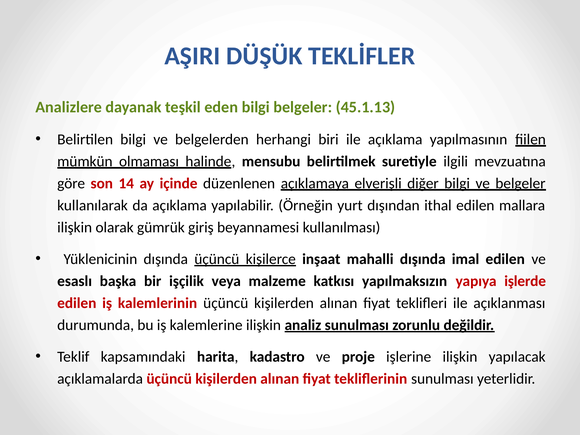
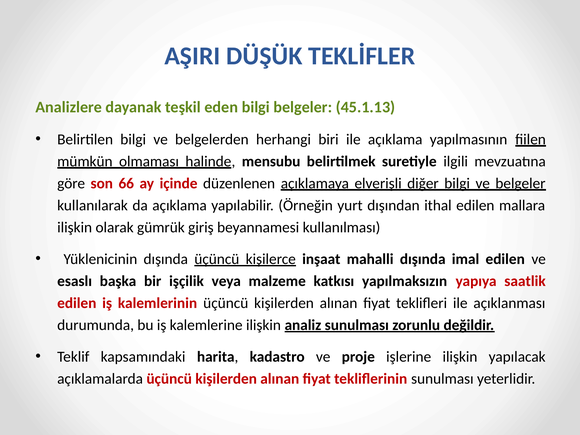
14: 14 -> 66 (126, 183)
işlerde: işlerde -> saatlik (525, 281)
